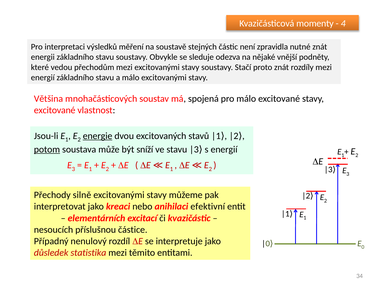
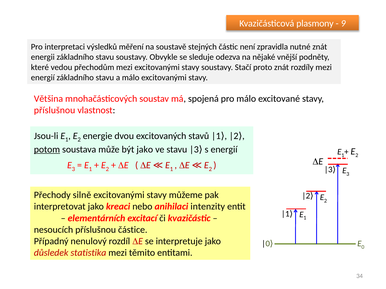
momenty: momenty -> plasmony (315, 23)
4: 4 -> 9 (343, 23)
excitované: excitované -> příslušnou (55, 110)
energie underline: present -> none (98, 136)
být sníží: sníží -> jako (145, 150)
efektivní: efektivní -> intenzity (208, 207)
